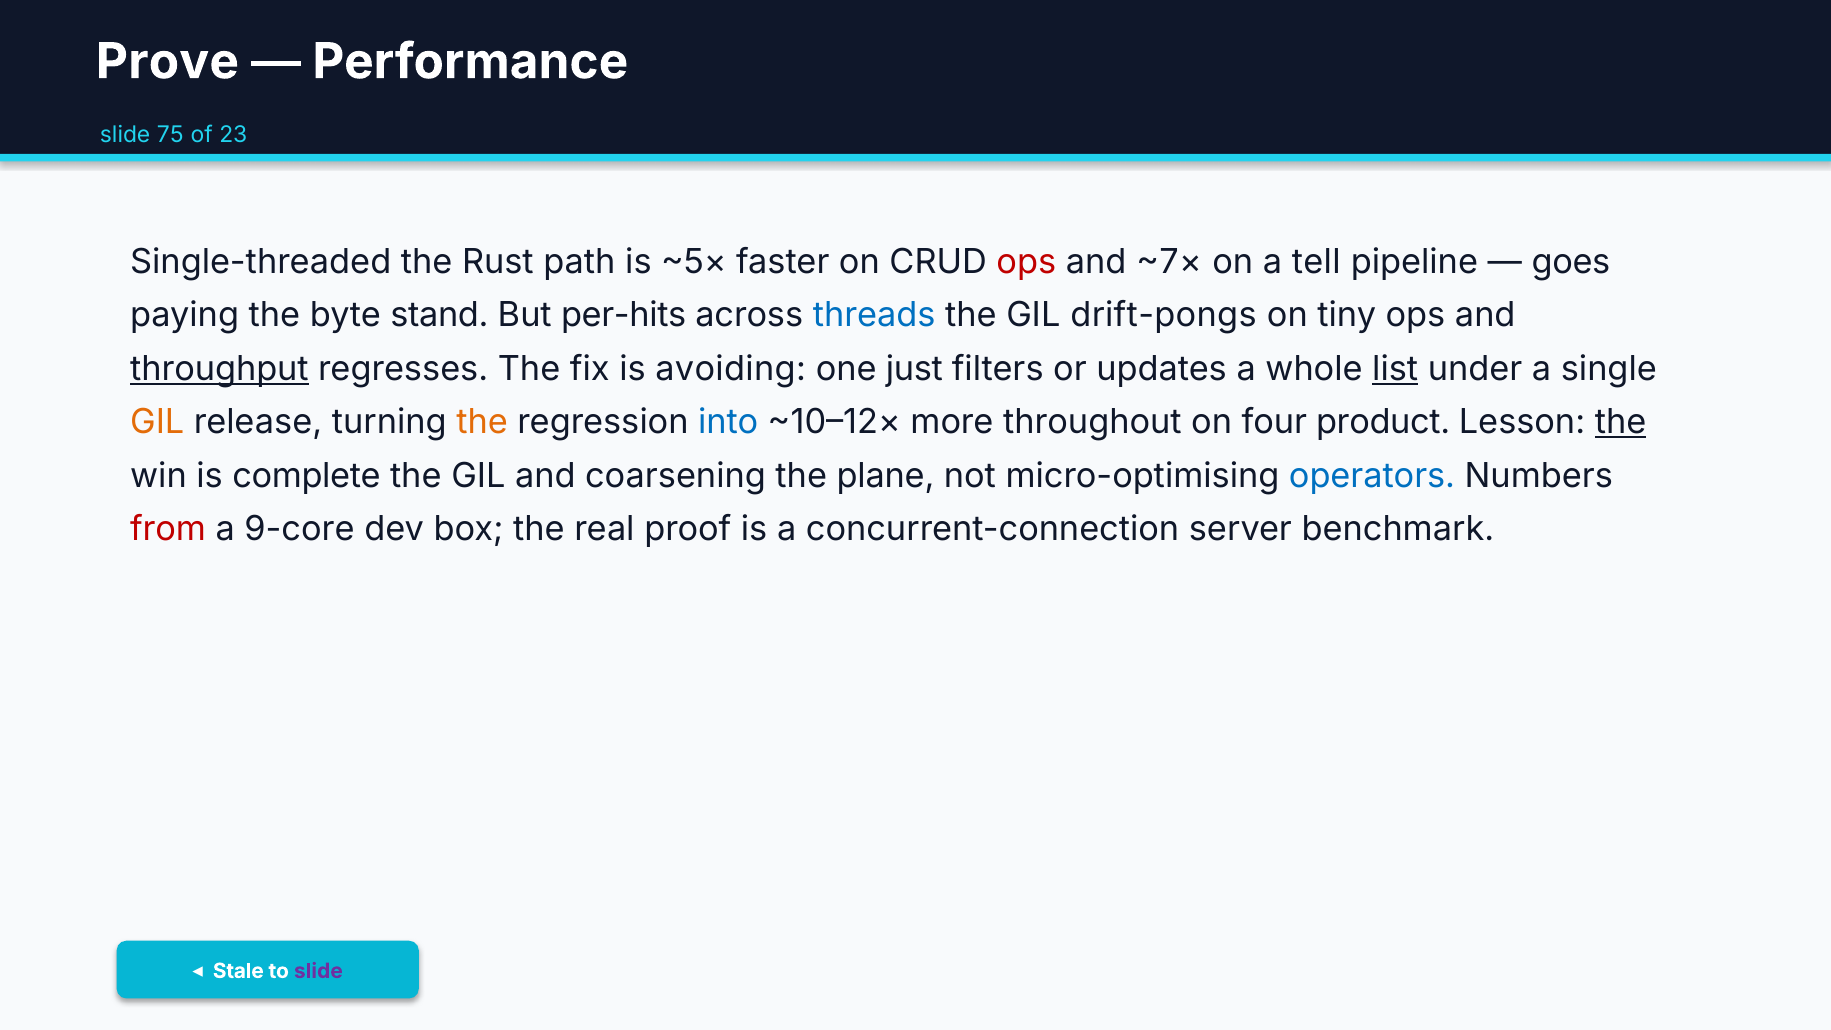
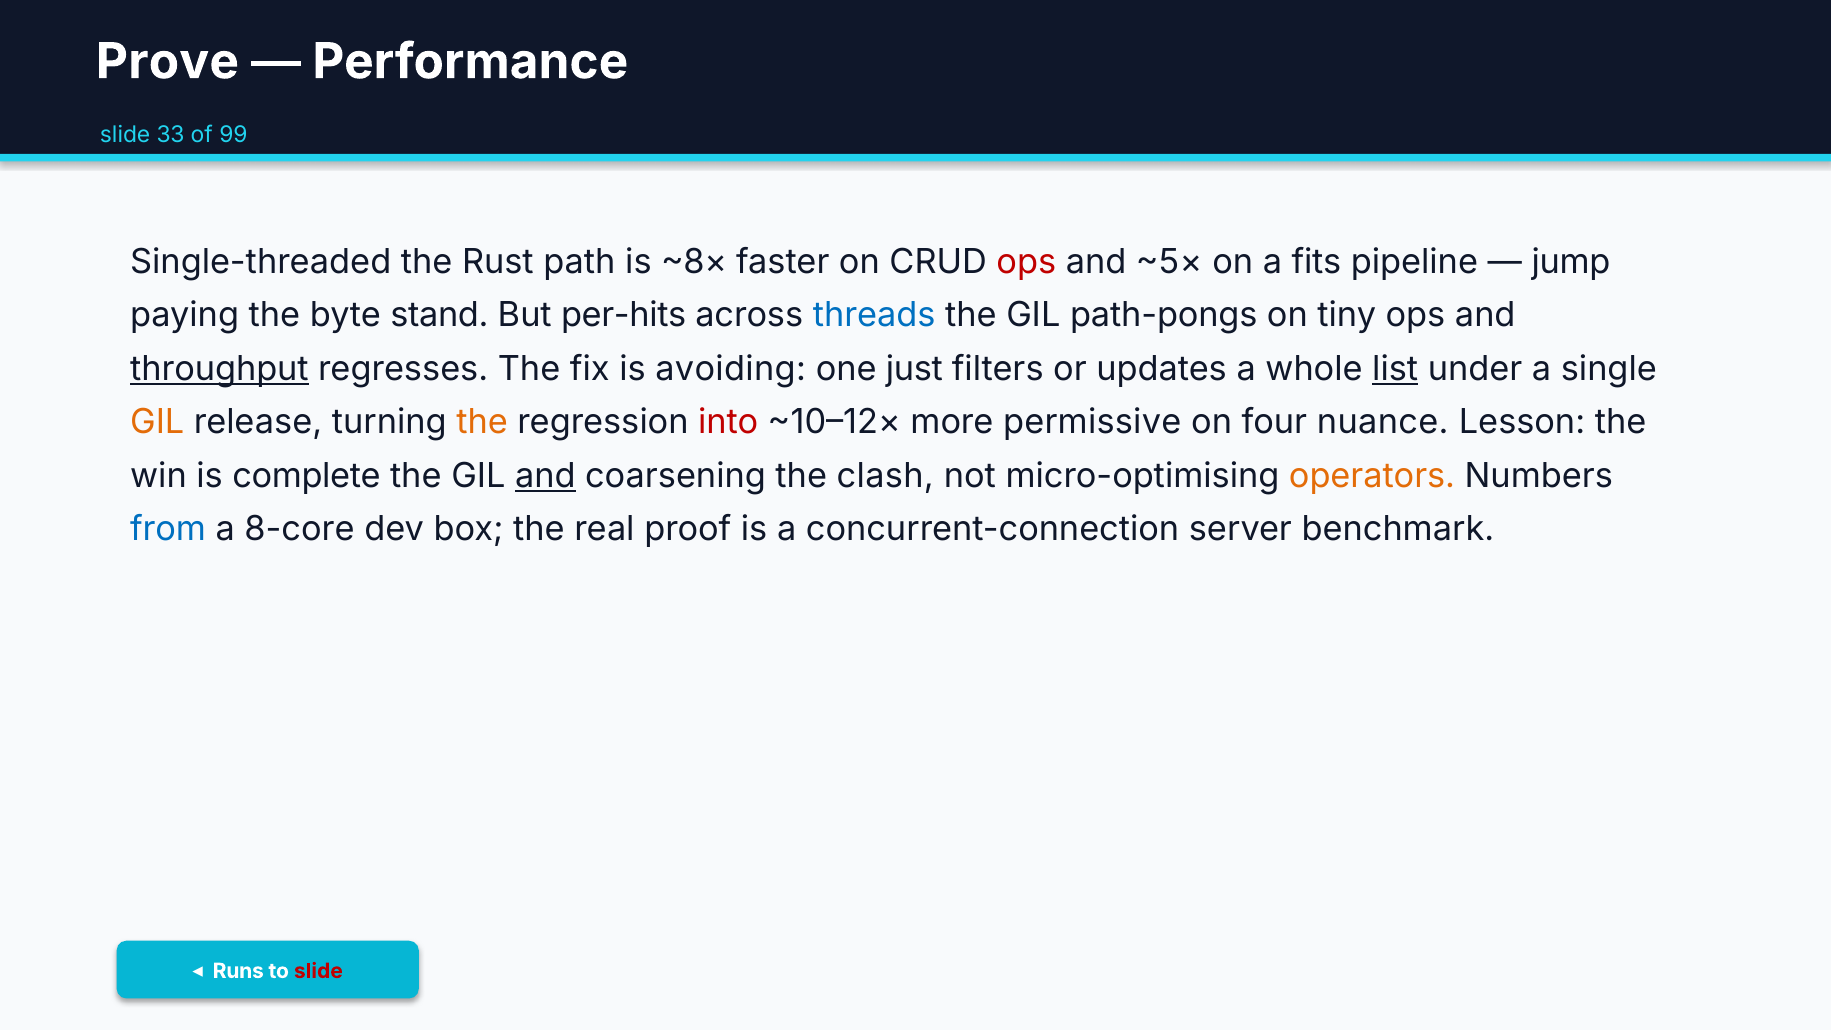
75: 75 -> 33 (171, 135)
23: 23 -> 99 (233, 135)
~5×: ~5× -> ~8× (694, 262)
~7×: ~7× -> ~5× (1169, 262)
tell: tell -> fits (1316, 262)
goes: goes -> jump (1571, 262)
drift-pongs: drift-pongs -> path-pongs (1164, 315)
into colour: blue -> red (728, 422)
throughout: throughout -> permissive (1092, 422)
product: product -> nuance (1383, 422)
the underline: present -> none (1621, 422)
and underline: none -> present (545, 476)
plane: plane -> clash (885, 476)
operators colour: blue -> orange (1372, 476)
from colour: red -> blue (168, 529)
9-core: 9-core -> 8-core (300, 529)
Stale: Stale -> Runs (238, 971)
slide colour: purple -> red (318, 971)
